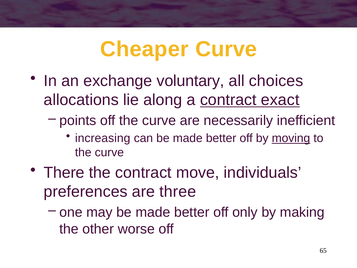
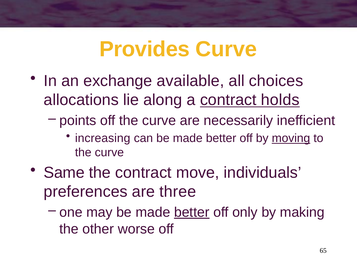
Cheaper: Cheaper -> Provides (145, 49)
voluntary: voluntary -> available (190, 81)
exact: exact -> holds (280, 100)
There: There -> Same (64, 172)
better underline: none -> present (192, 212)
